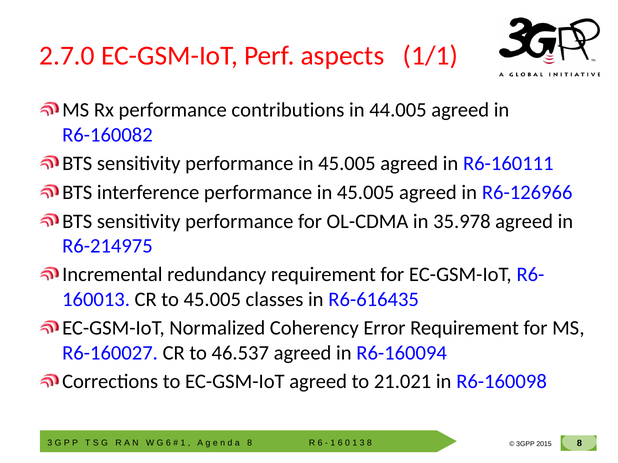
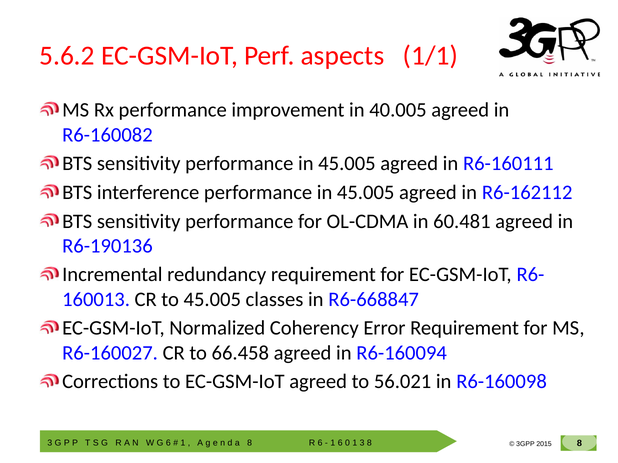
2.7.0: 2.7.0 -> 5.6.2 (67, 56)
contributions: contributions -> improvement (288, 110)
44.005: 44.005 -> 40.005 (398, 110)
R6-126966: R6-126966 -> R6-162112 (527, 193)
35.978: 35.978 -> 60.481 (462, 221)
R6-214975: R6-214975 -> R6-190136 (107, 246)
R6-616435: R6-616435 -> R6-668847 (374, 300)
46.537: 46.537 -> 66.458 (240, 353)
21.021: 21.021 -> 56.021 (403, 382)
